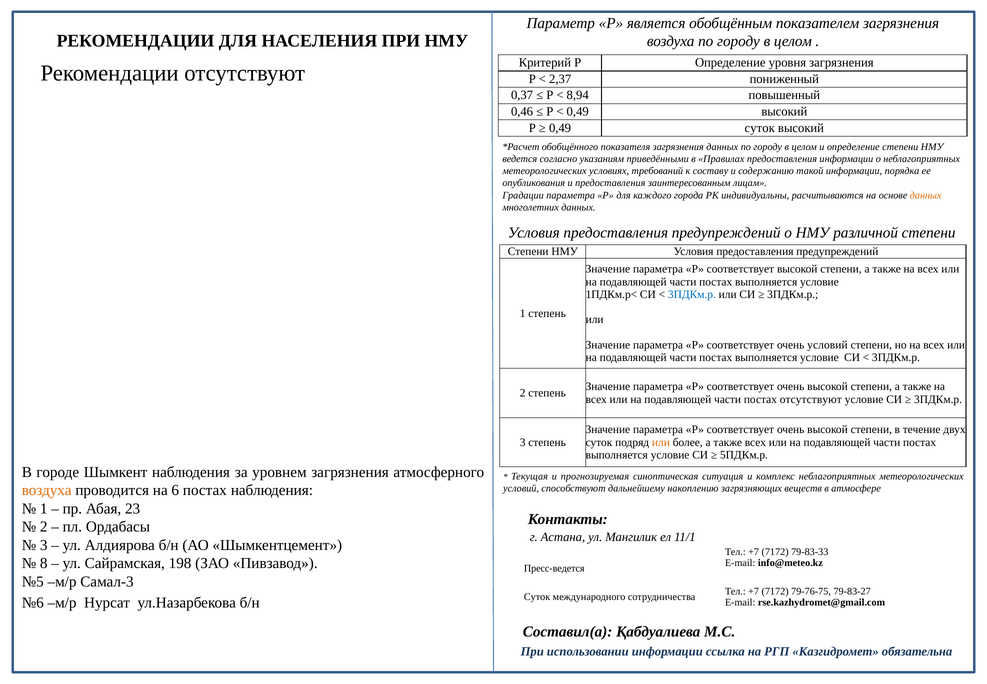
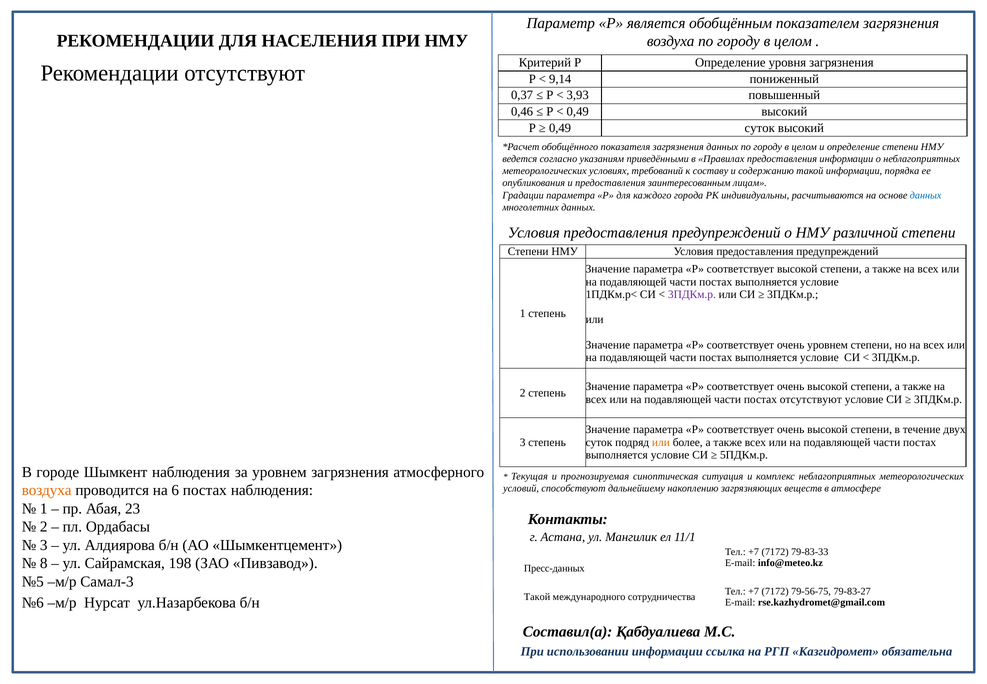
2,37: 2,37 -> 9,14 (560, 79)
8,94: 8,94 -> 3,93 (578, 95)
данных colour: orange -> blue (926, 195)
3ПДКм.р colour: blue -> purple (692, 294)
очень условий: условий -> уровнем (828, 345)
Пресс-ведется: Пресс-ведется -> Пресс-данных (554, 568)
79-76-75: 79-76-75 -> 79-56-75 (811, 591)
Суток: Суток -> Такой (537, 596)
